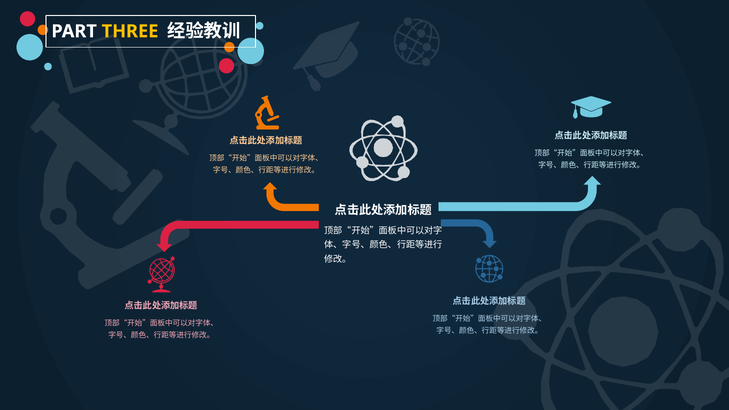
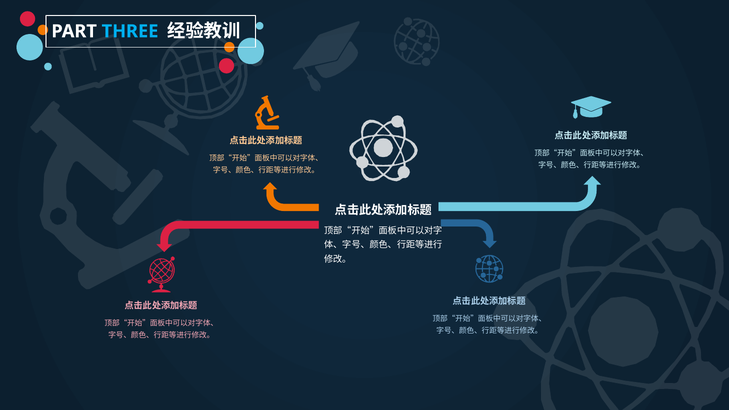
THREE colour: yellow -> light blue (130, 31)
